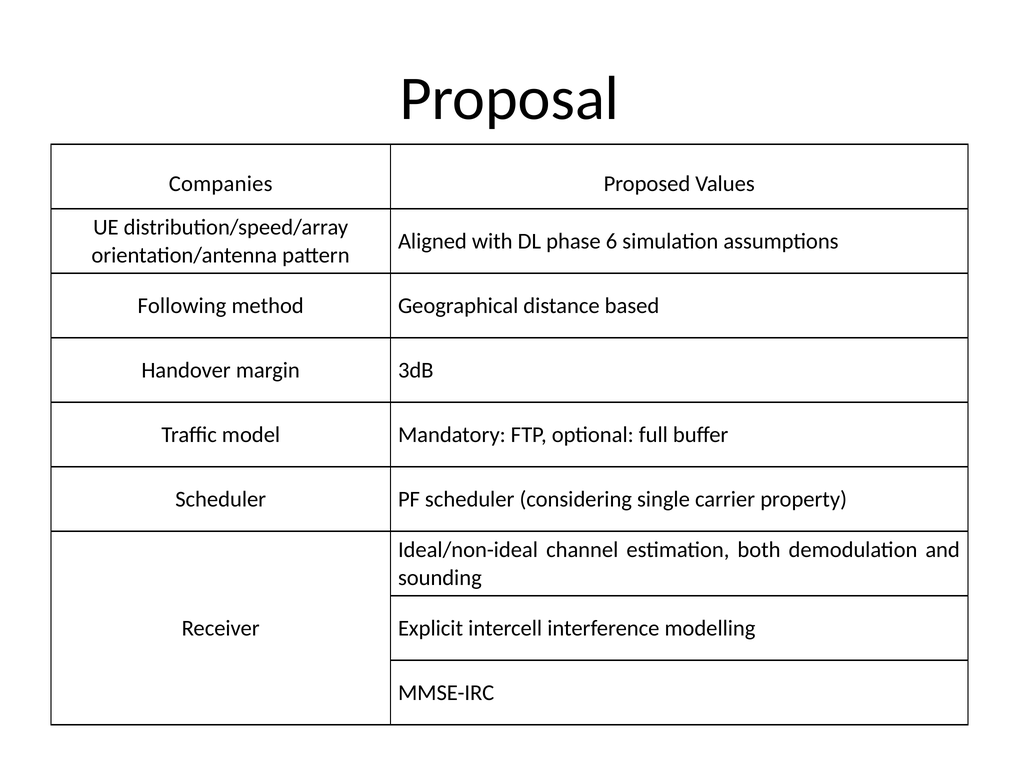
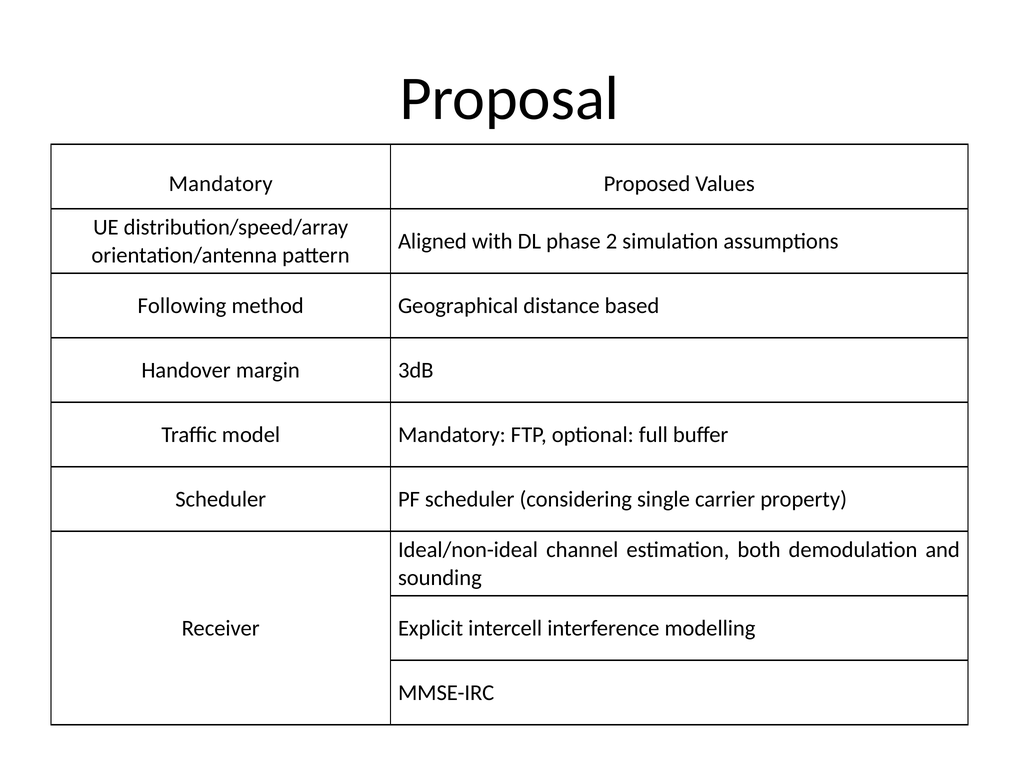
Companies: Companies -> Mandatory (221, 184)
6: 6 -> 2 (612, 241)
